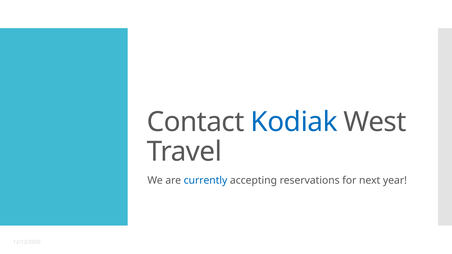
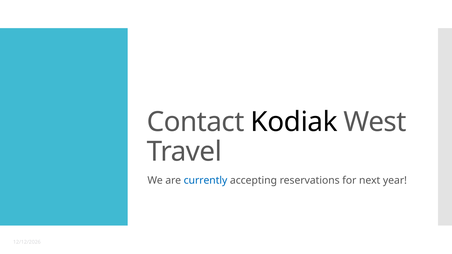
Kodiak colour: blue -> black (294, 122)
